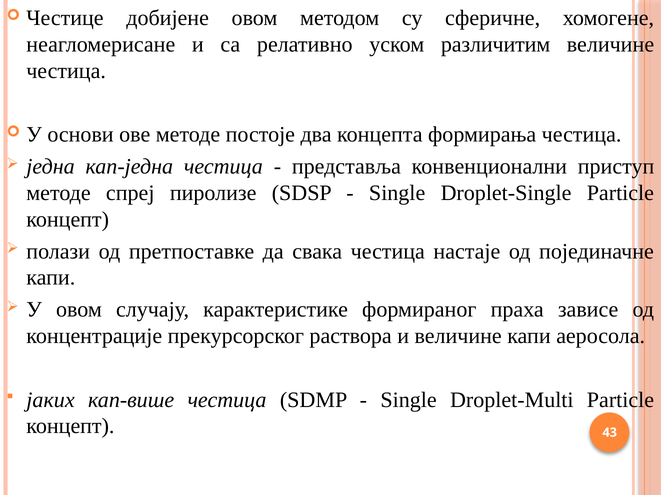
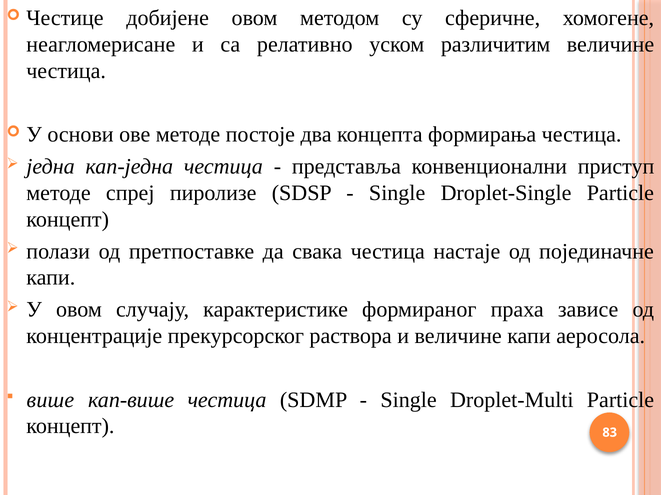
јаких: јаких -> више (50, 400)
43: 43 -> 83 (610, 433)
